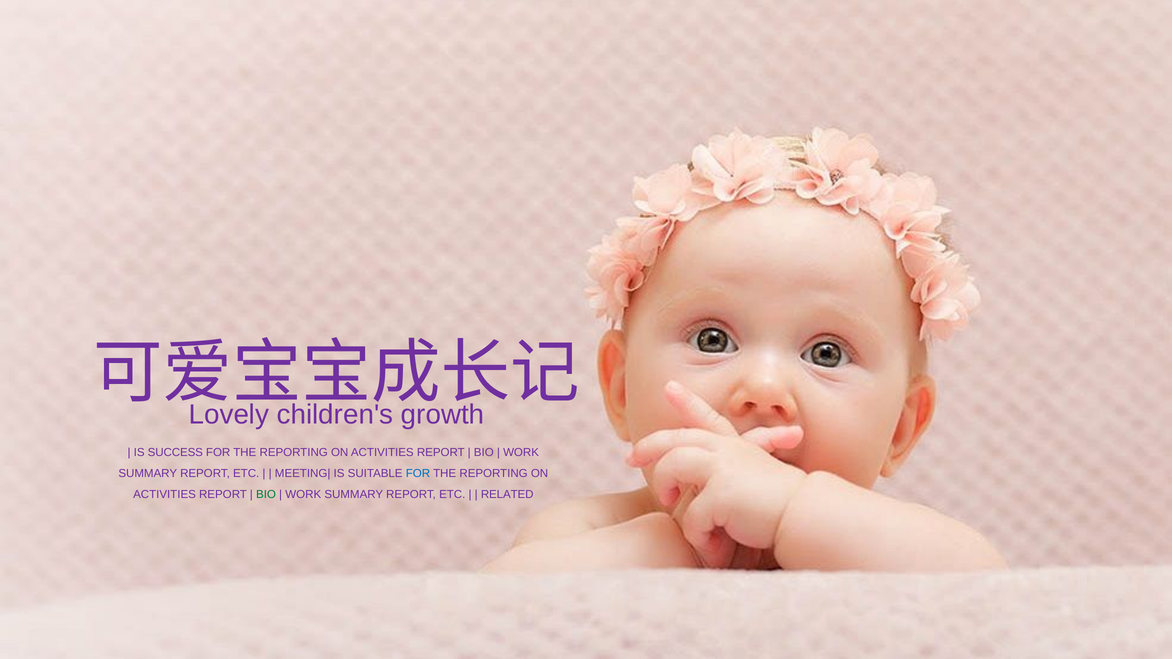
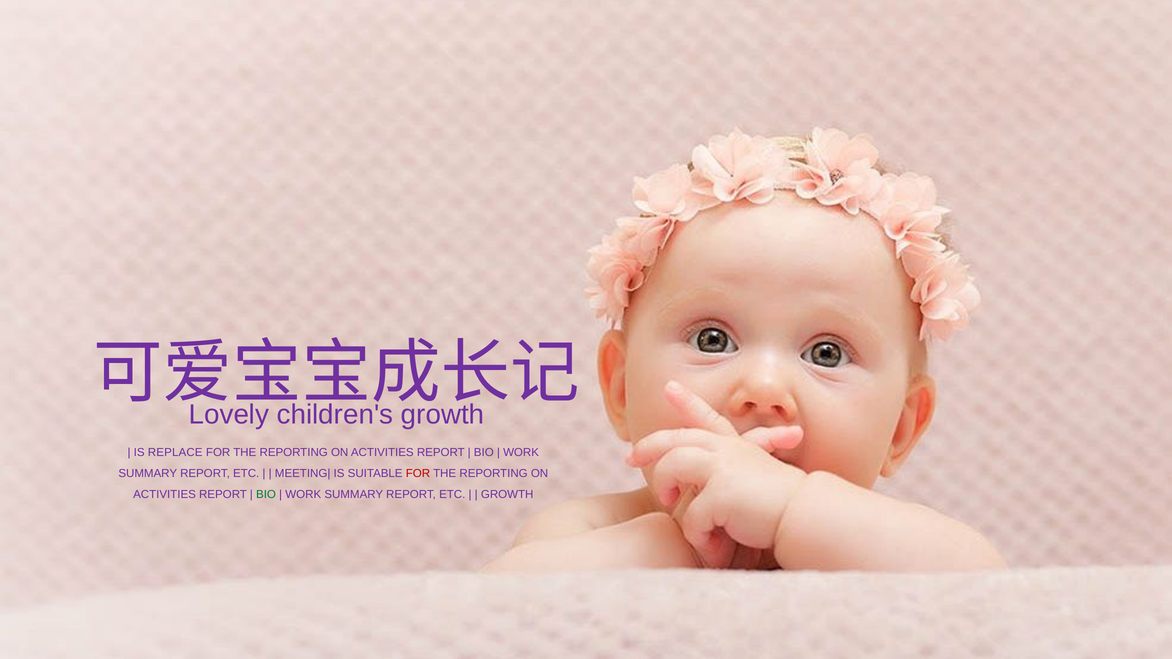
SUCCESS: SUCCESS -> REPLACE (175, 453)
FOR colour: blue -> red (418, 474)
RELATED: RELATED -> GROWTH (507, 494)
